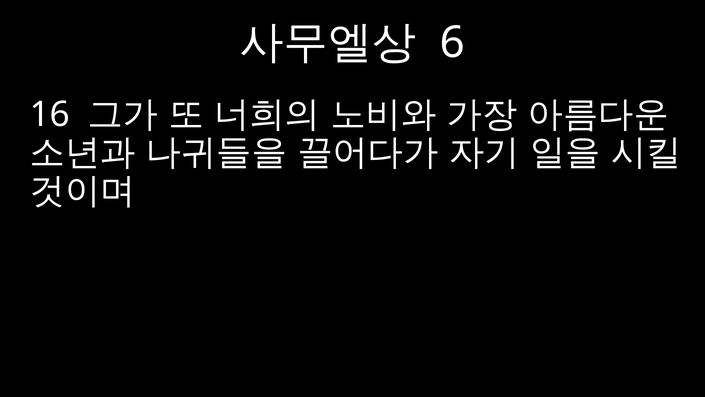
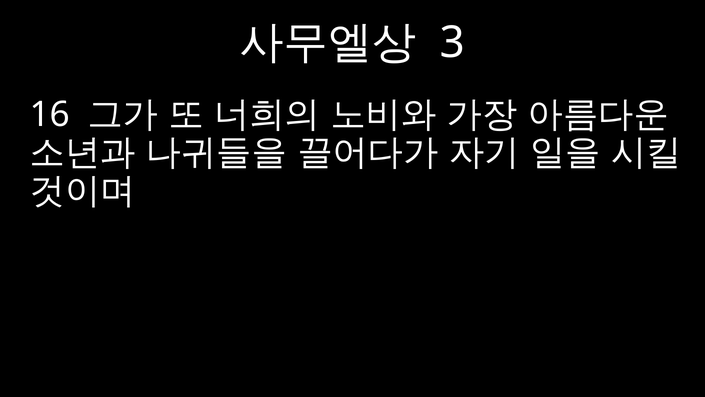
6: 6 -> 3 (452, 42)
